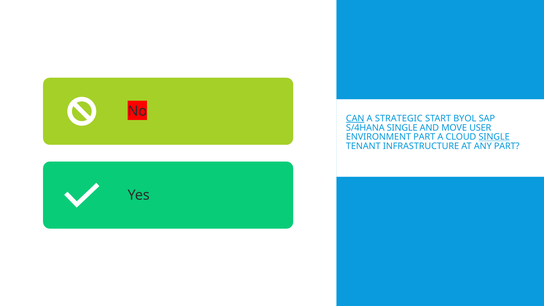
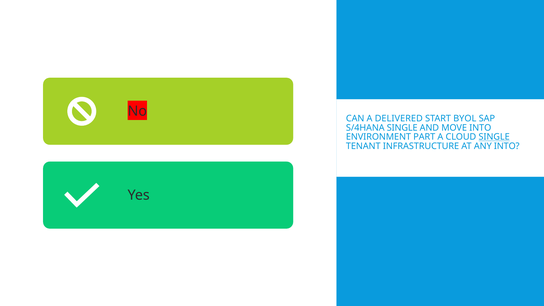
CAN underline: present -> none (355, 119)
STRATEGIC: STRATEGIC -> DELIVERED (399, 119)
MOVE USER: USER -> INTO (480, 128)
ANY PART: PART -> INTO (507, 146)
